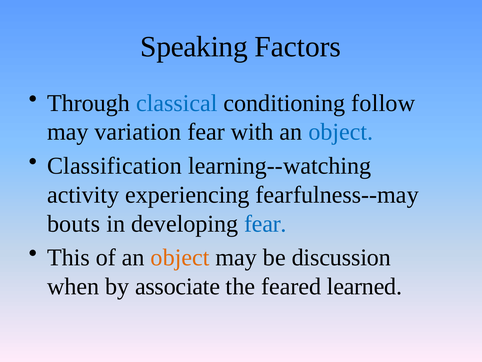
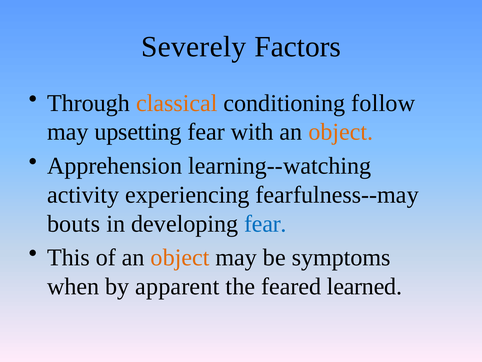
Speaking: Speaking -> Severely (194, 47)
classical colour: blue -> orange (177, 103)
variation: variation -> upsetting (138, 132)
object colour: blue -> orange (341, 132)
Classification: Classification -> Apprehension (115, 166)
discussion: discussion -> symptoms (341, 257)
associate: associate -> apparent (177, 286)
